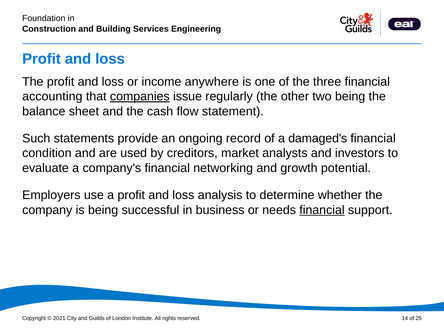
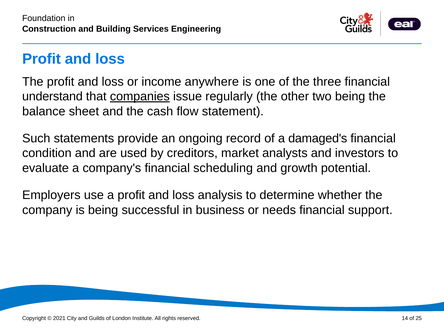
accounting: accounting -> understand (52, 96)
networking: networking -> scheduling (223, 168)
financial underline: present -> none (322, 210)
